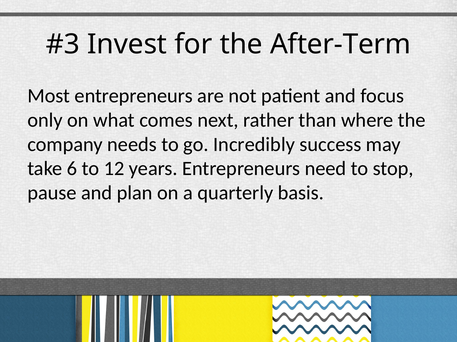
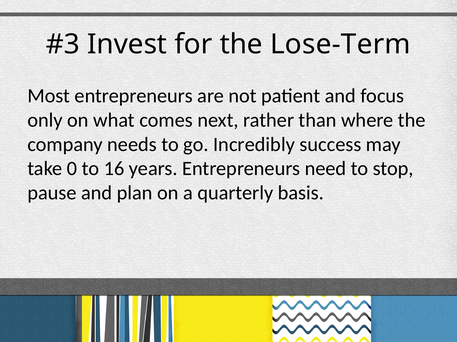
After-Term: After-Term -> Lose-Term (340, 44)
6: 6 -> 0 (72, 169)
12: 12 -> 16 (114, 169)
